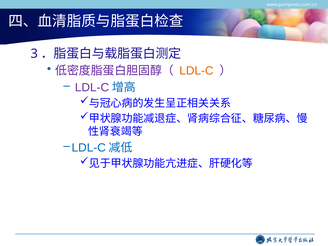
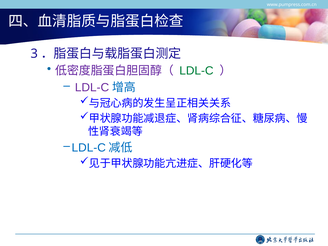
LDL-C colour: orange -> green (196, 71)
